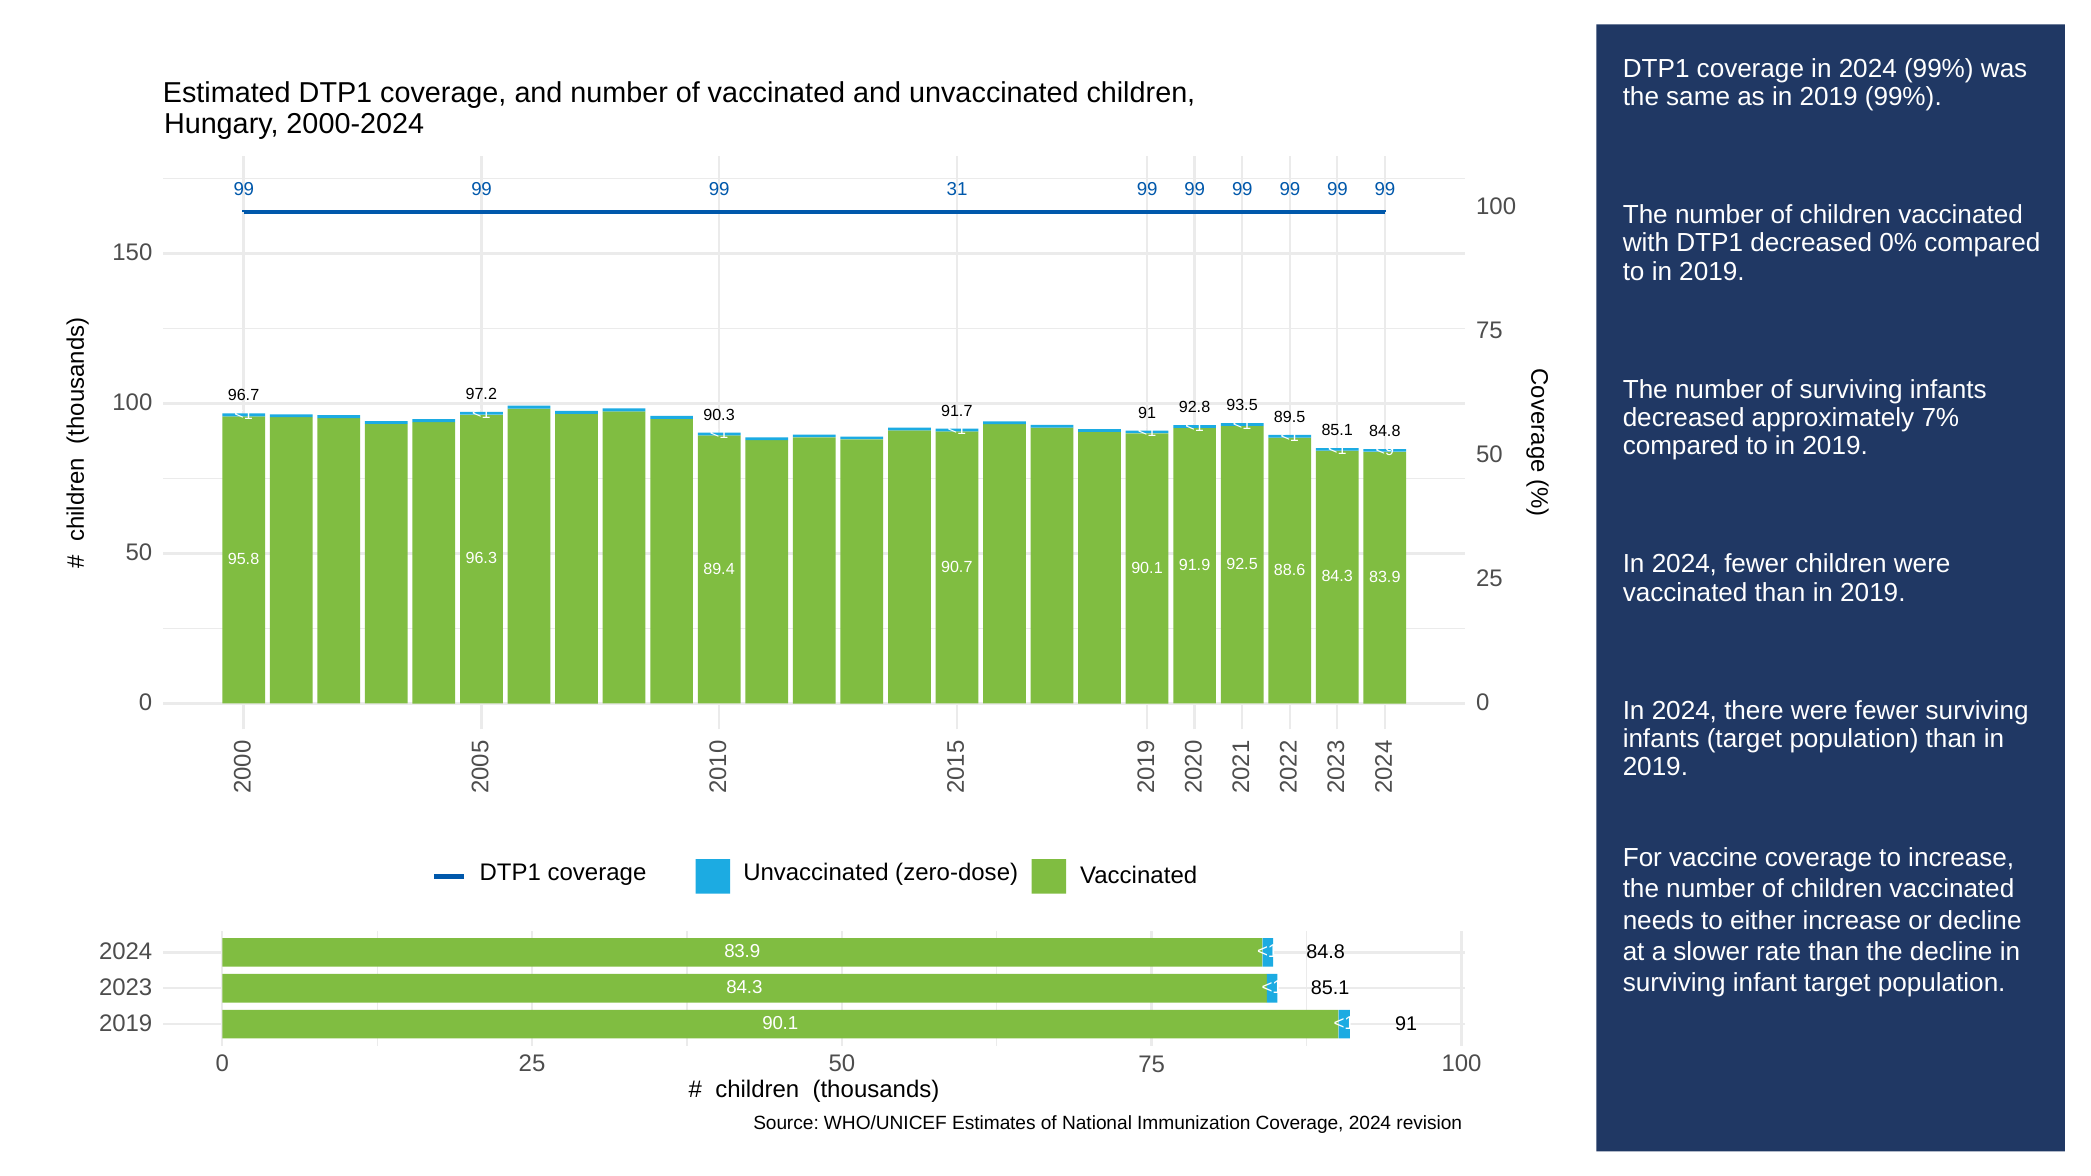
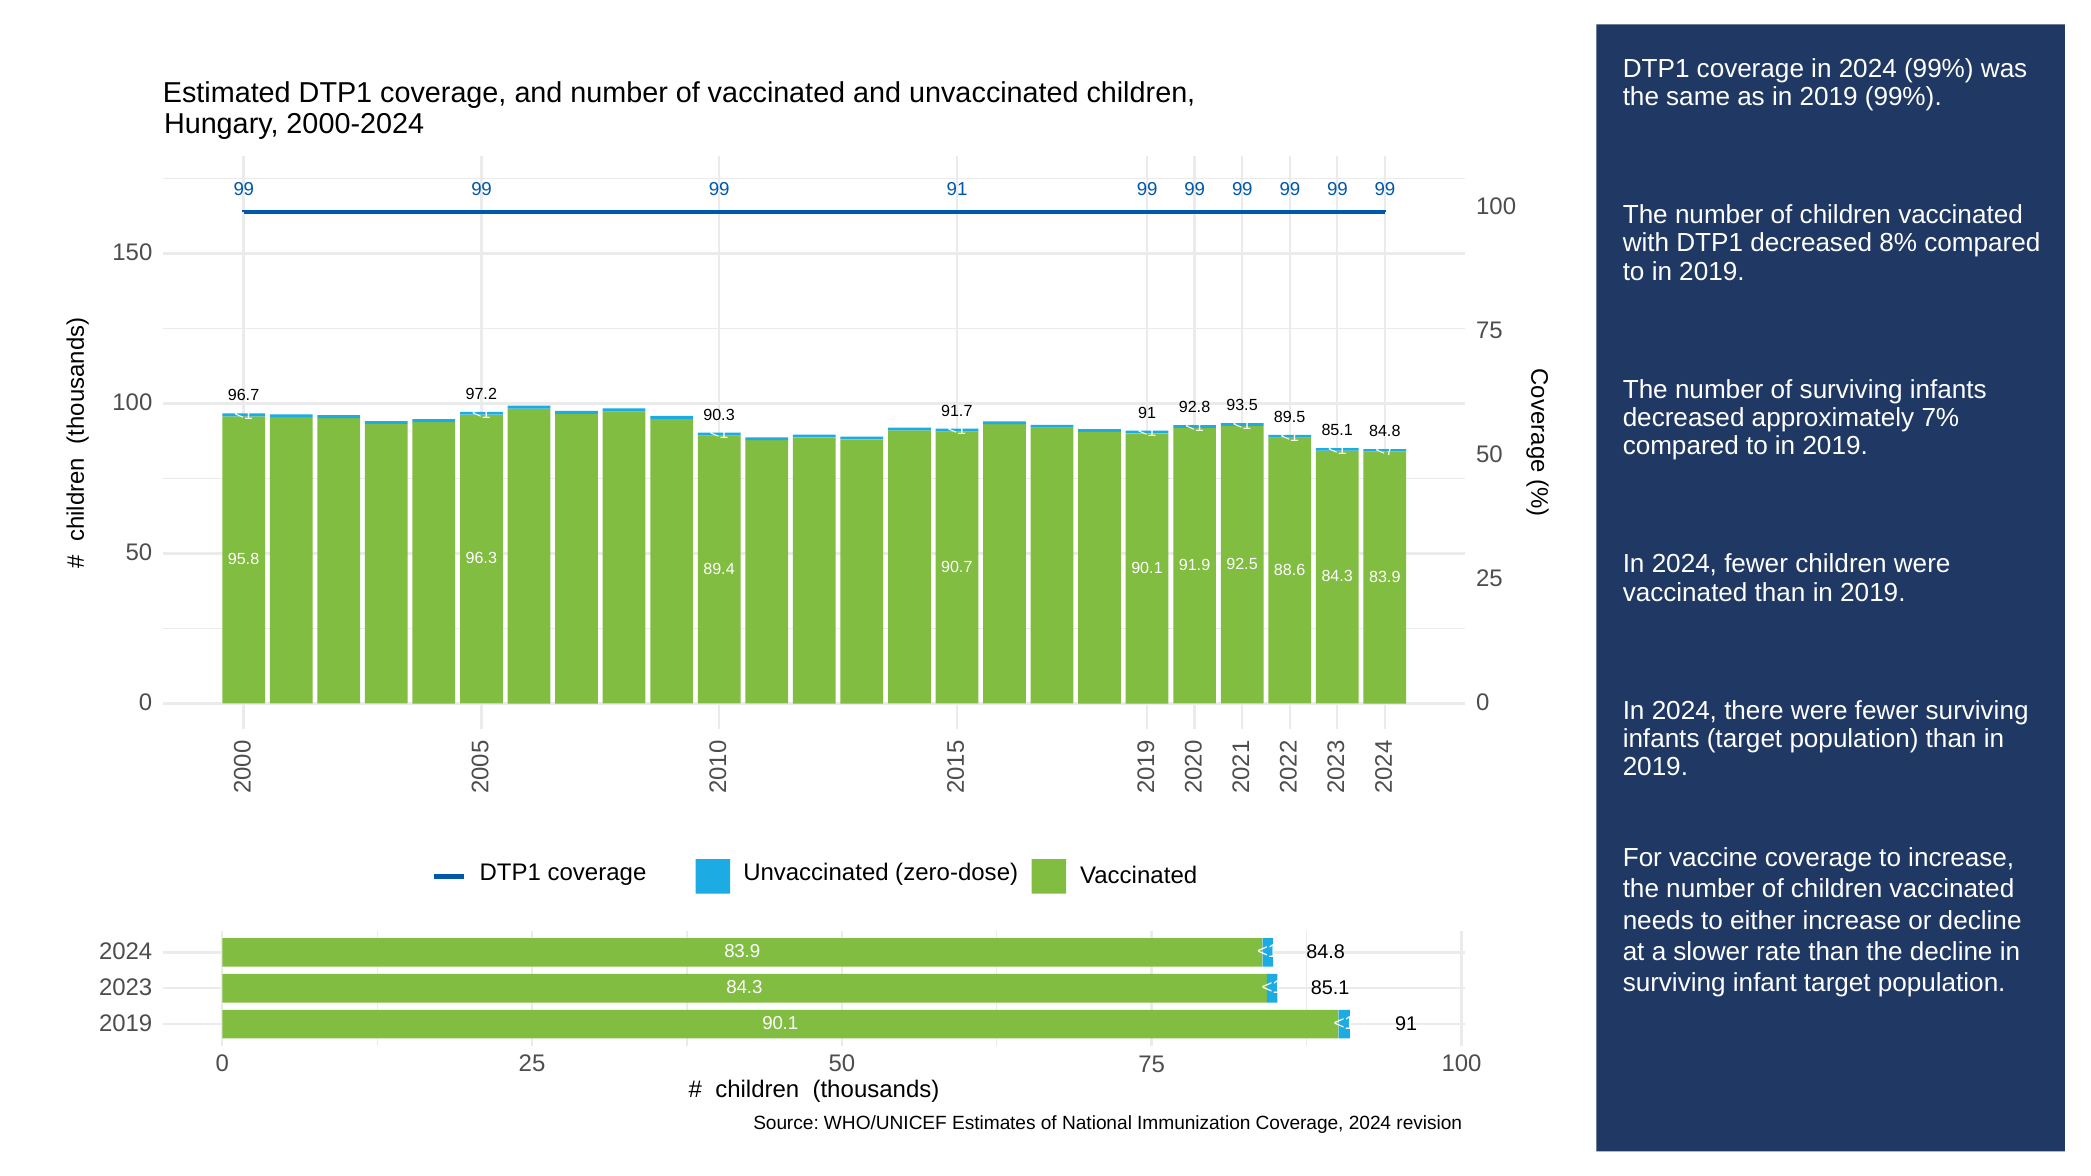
99 31: 31 -> 91 (957, 190)
0%: 0% -> 8% (1898, 243)
<9: <9 -> <7 (1385, 450)
